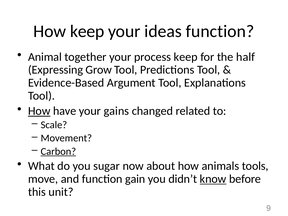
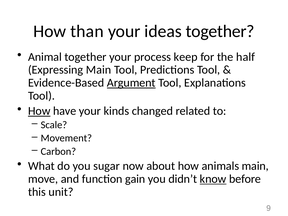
How keep: keep -> than (87, 31)
ideas function: function -> together (220, 31)
Expressing Grow: Grow -> Main (99, 70)
Argument underline: none -> present (131, 83)
gains: gains -> kinds (116, 111)
Carbon underline: present -> none (58, 151)
animals tools: tools -> main (255, 166)
